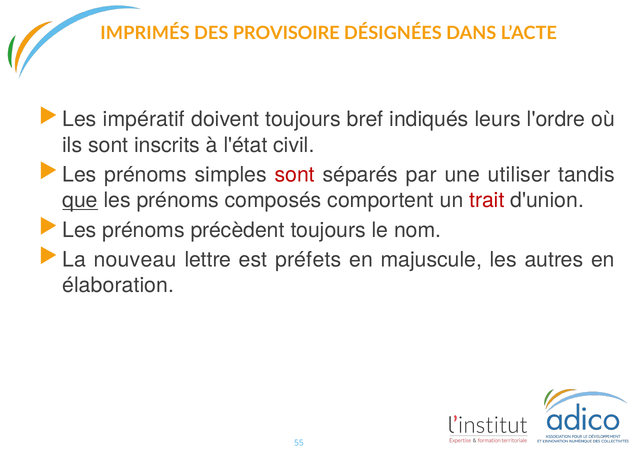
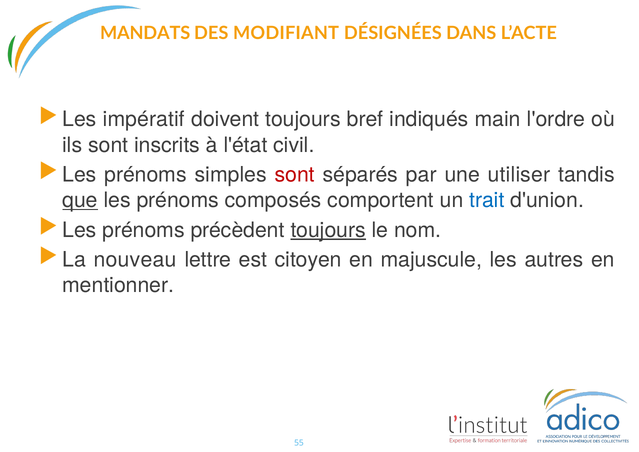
IMPRIMÉS: IMPRIMÉS -> MANDATS (145, 33)
PROVISOIRE: PROVISOIRE -> MODIFIANT (286, 33)
leurs: leurs -> main (498, 119)
trait colour: red -> blue (487, 200)
toujours underline: none -> present (328, 230)
préfets: préfets -> citoyen (308, 260)
élaboration: élaboration -> mentionner (118, 285)
